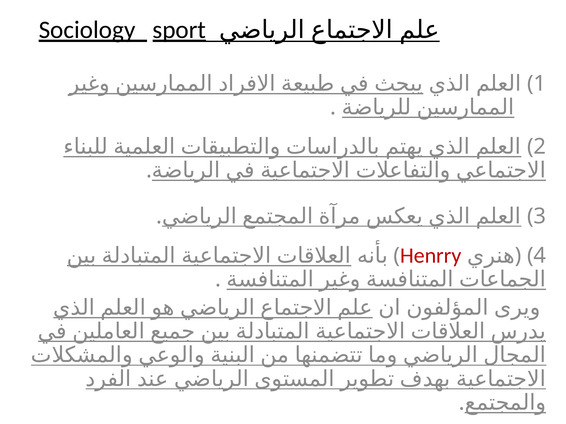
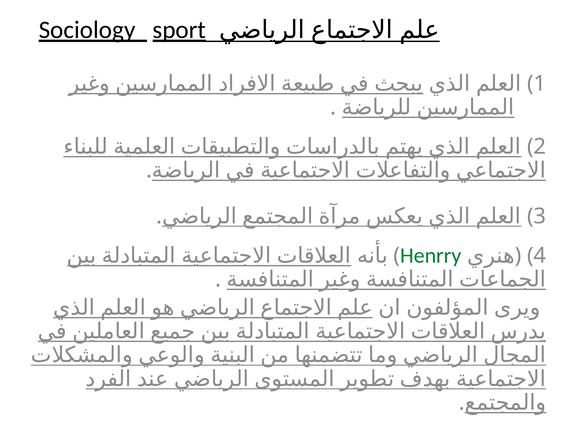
Henrry colour: red -> green (431, 256)
